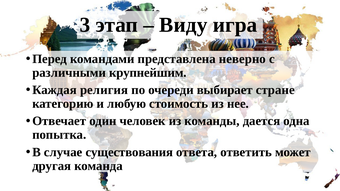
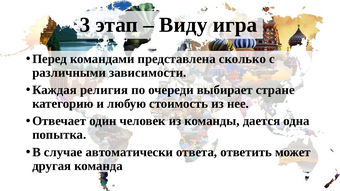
неверно: неверно -> сколько (242, 59)
крупнейшим: крупнейшим -> зависимости (148, 73)
существования: существования -> автоматически (129, 152)
